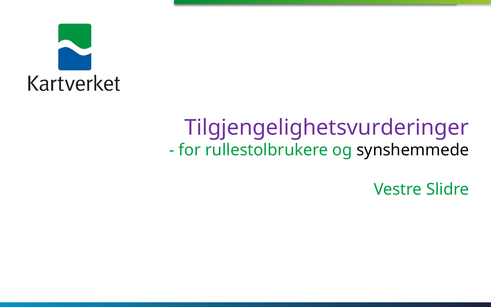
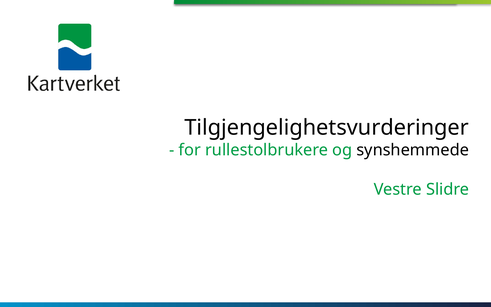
Tilgjengelighetsvurderinger colour: purple -> black (327, 128)
